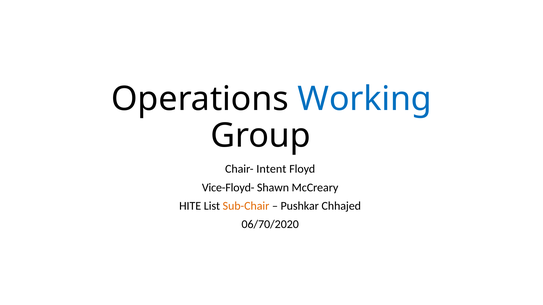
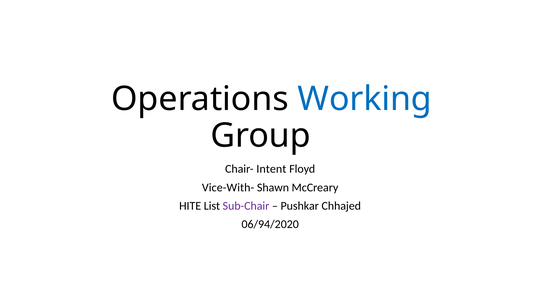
Vice-Floyd-: Vice-Floyd- -> Vice-With- (228, 188)
Sub-Chair colour: orange -> purple (246, 206)
06/70/2020: 06/70/2020 -> 06/94/2020 (270, 225)
